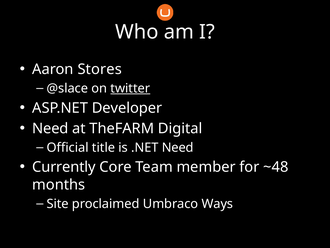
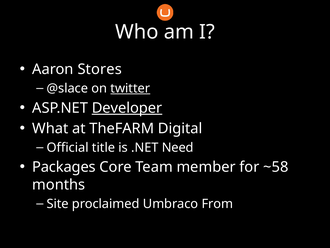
Developer underline: none -> present (127, 108)
Need: Need -> What (50, 128)
Currently: Currently -> Packages (64, 167)
~48: ~48 -> ~58 (276, 167)
Ways: Ways -> From (217, 203)
